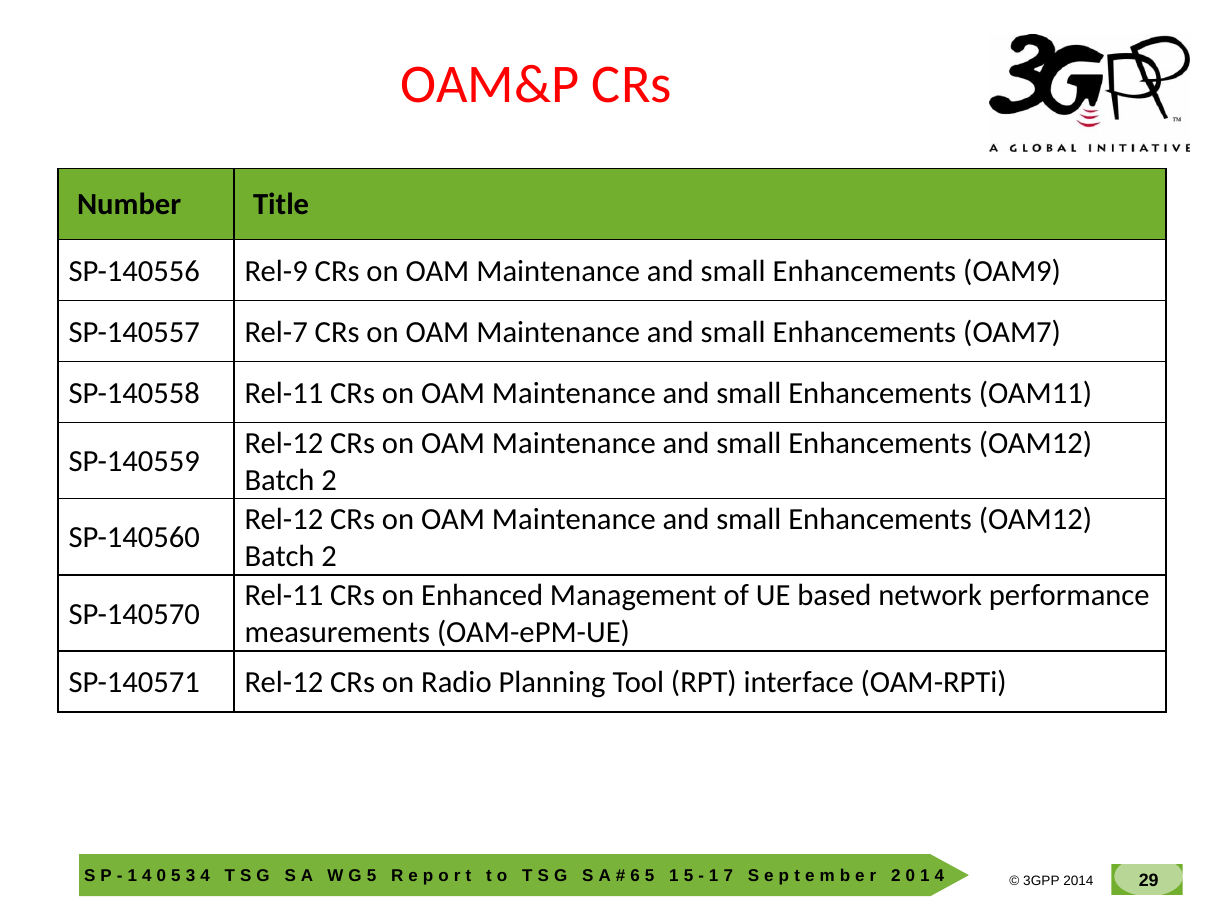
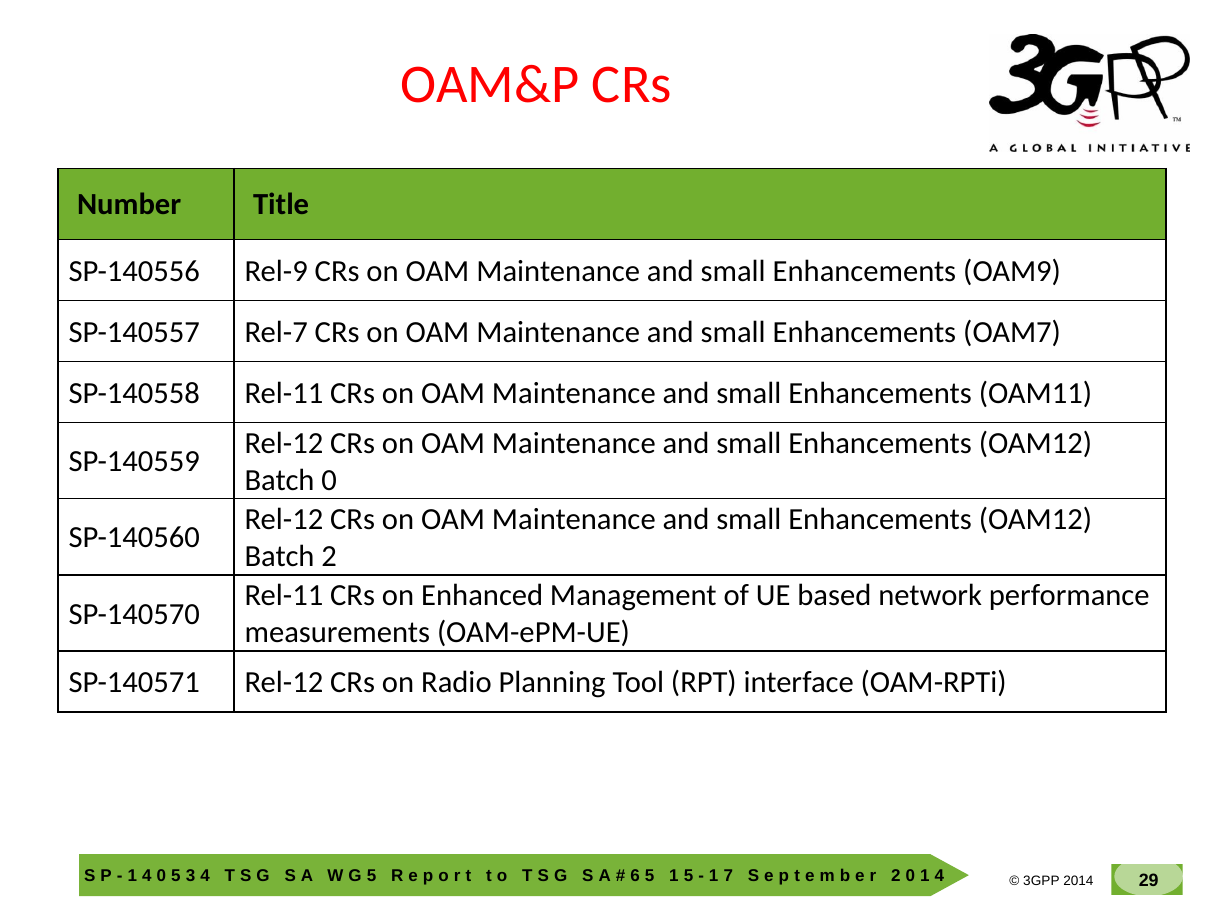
2: 2 -> 0 (329, 480)
